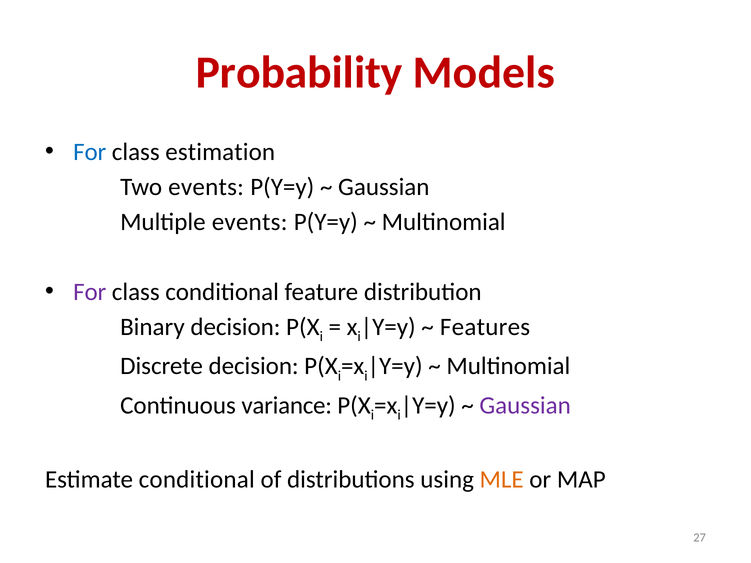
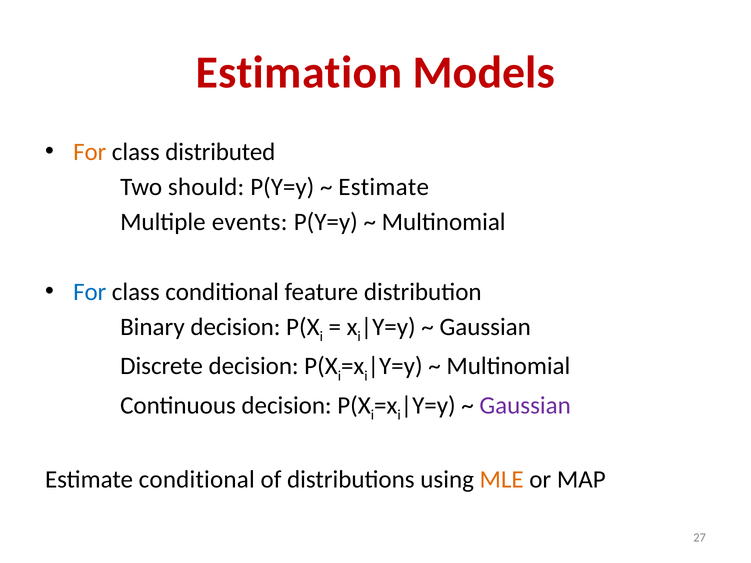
Probability: Probability -> Estimation (299, 73)
For colour: blue -> orange (90, 152)
estimation: estimation -> distributed (220, 152)
Two events: events -> should (206, 187)
Gaussian: Gaussian -> Estimate (384, 187)
For colour: purple -> blue (90, 292)
Features: Features -> Gaussian (485, 327)
Continuous variance: variance -> decision (287, 405)
